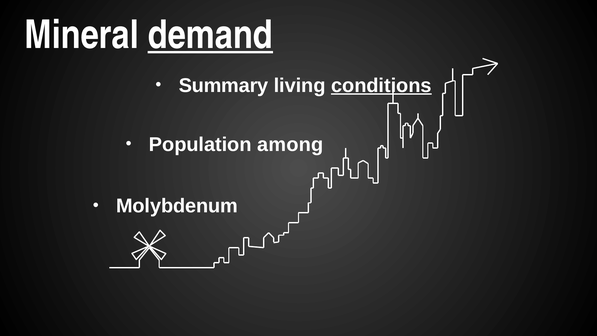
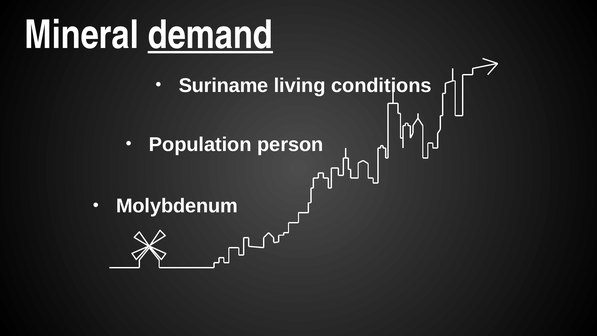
Summary: Summary -> Suriname (224, 85)
conditions underline: present -> none (381, 85)
among: among -> person (290, 145)
